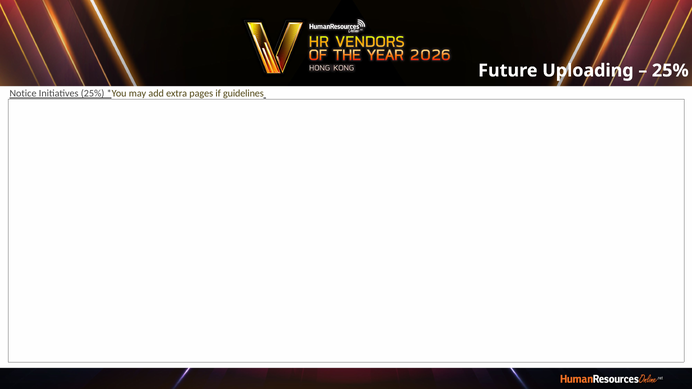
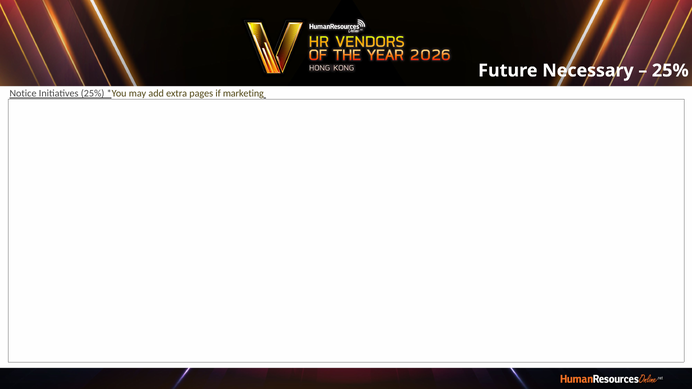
Uploading: Uploading -> Necessary (588, 71)
guidelines: guidelines -> marketing (243, 94)
